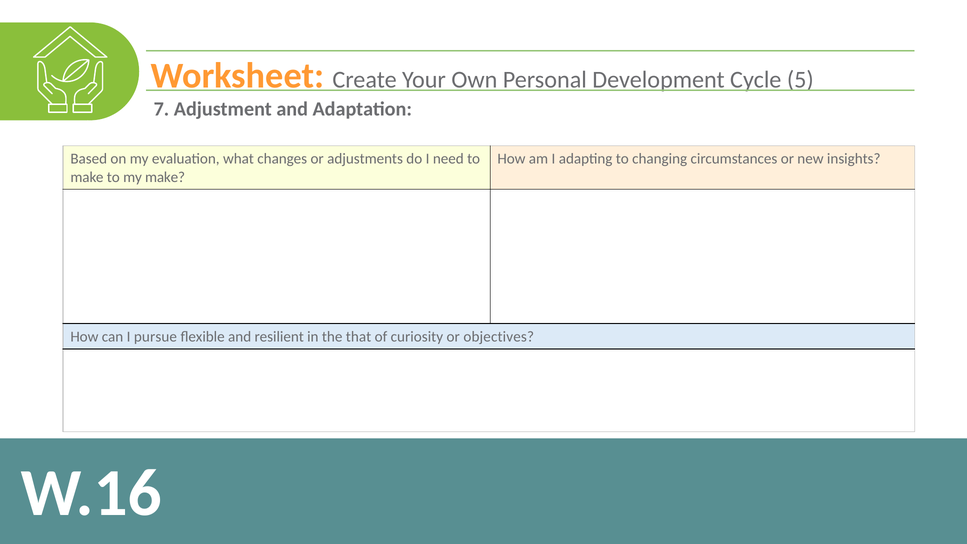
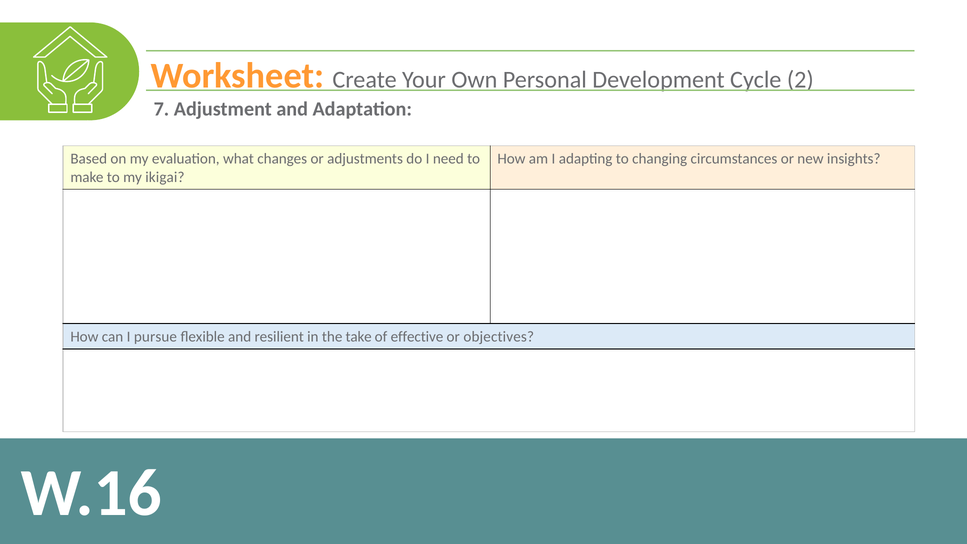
5: 5 -> 2 (800, 80)
my make: make -> ikigai (165, 177)
that: that -> take (359, 337)
curiosity: curiosity -> effective (417, 337)
